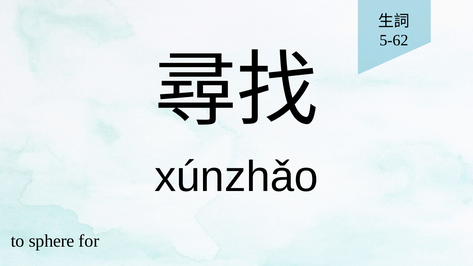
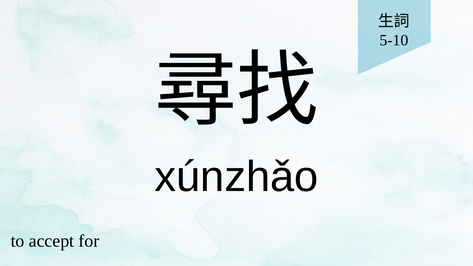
5-62: 5-62 -> 5-10 (394, 40)
sphere: sphere -> accept (52, 241)
